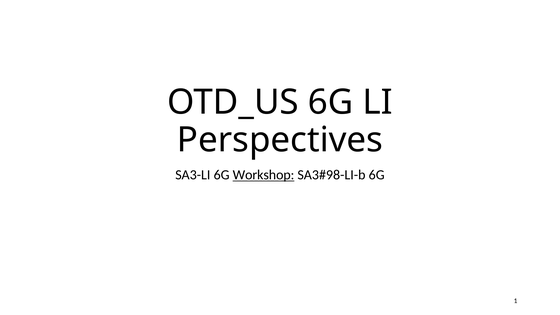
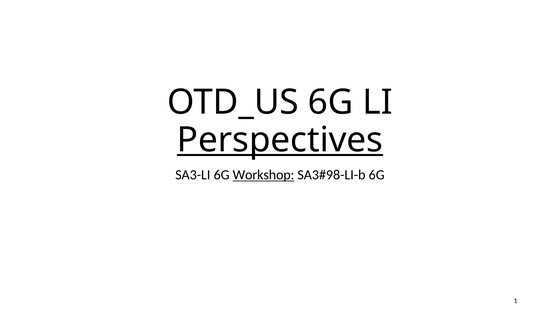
Perspectives underline: none -> present (280, 140)
